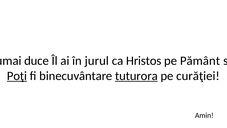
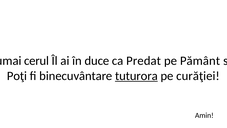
duce: duce -> cerul (37, 61)
jurul: jurul -> duce (97, 61)
Hristos: Hristos -> Predat (144, 61)
Poţi underline: present -> none (17, 76)
